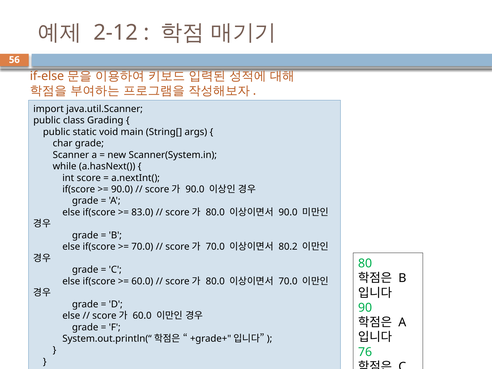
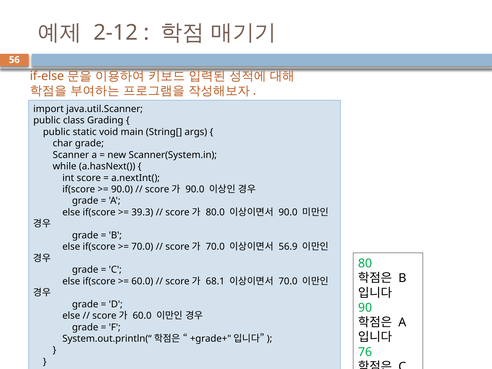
83.0: 83.0 -> 39.3 (142, 212)
80.2: 80.2 -> 56.9 (288, 247)
80.0: 80.0 -> 68.1 (215, 281)
